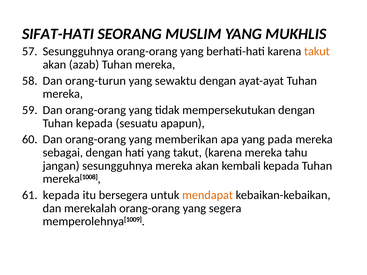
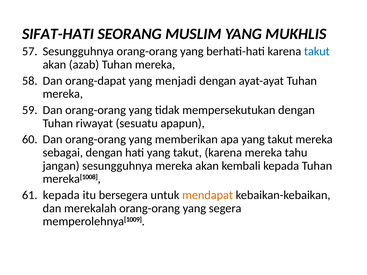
takut colour: orange -> blue (317, 51)
orang-turun: orang-turun -> orang-dapat (96, 81)
sewaktu: sewaktu -> menjadi (176, 81)
Tuhan kepada: kepada -> riwayat (94, 123)
apa yang pada: pada -> takut (280, 139)
